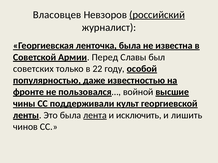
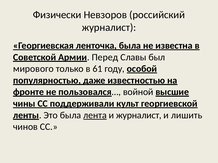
Власовцев: Власовцев -> Физически (57, 15)
российский underline: present -> none (157, 15)
советских: советских -> мирового (33, 69)
22: 22 -> 61 (97, 69)
и исключить: исключить -> журналист (139, 116)
